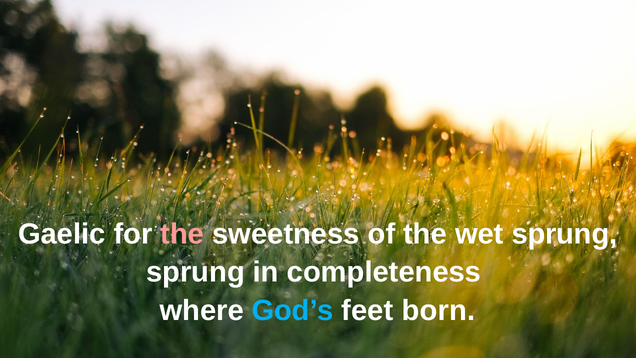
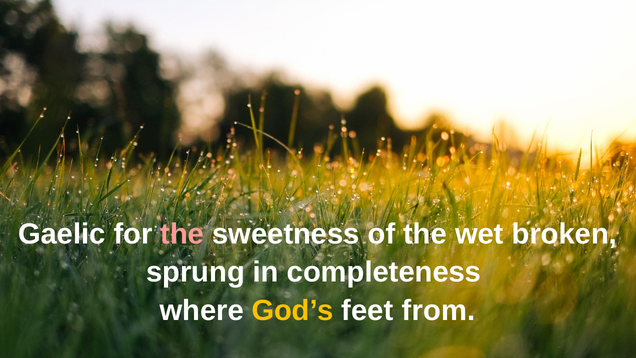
wet sprung: sprung -> broken (564, 234)
God’s colour: light blue -> yellow (293, 310)
born: born -> from (439, 310)
